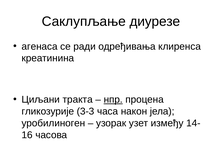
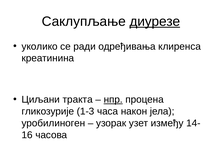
диурезе underline: none -> present (155, 21)
агенаса: агенаса -> уколико (40, 47)
3-3: 3-3 -> 1-3 (86, 112)
